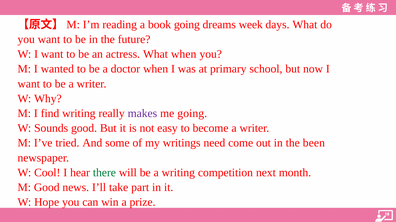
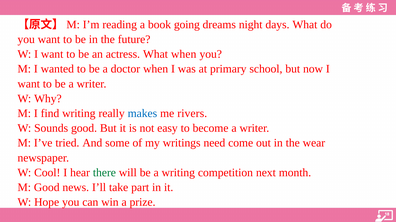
week: week -> night (251, 25)
makes colour: purple -> blue (142, 114)
me going: going -> rivers (192, 114)
been: been -> wear (314, 143)
